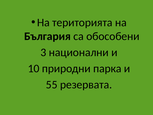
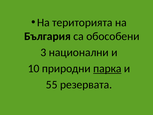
парка underline: none -> present (107, 68)
